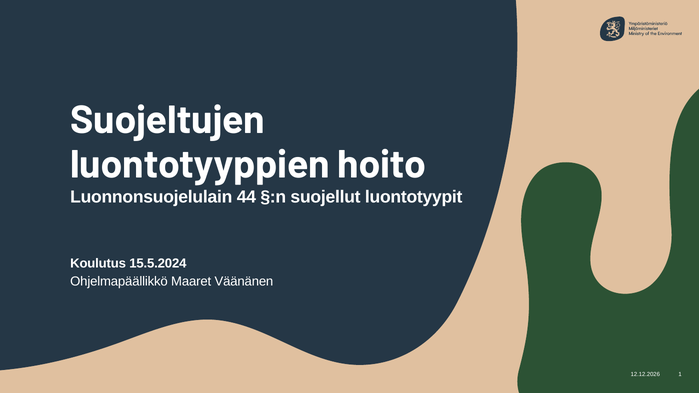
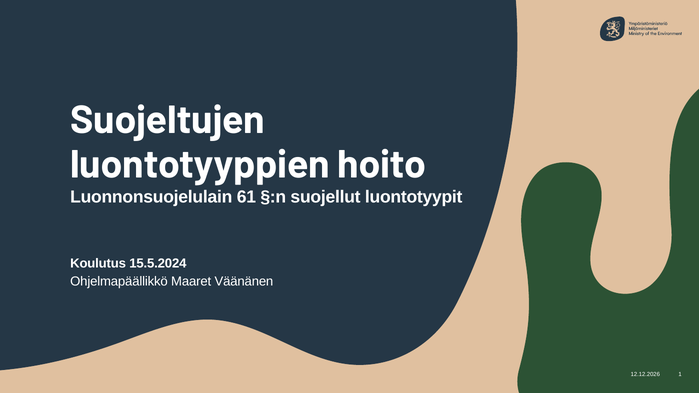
44: 44 -> 61 (246, 197)
